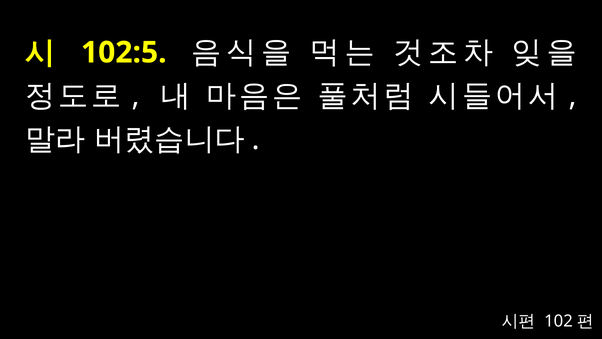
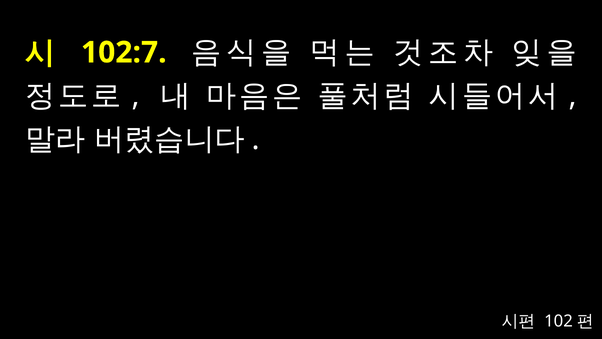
102:5: 102:5 -> 102:7 (124, 52)
